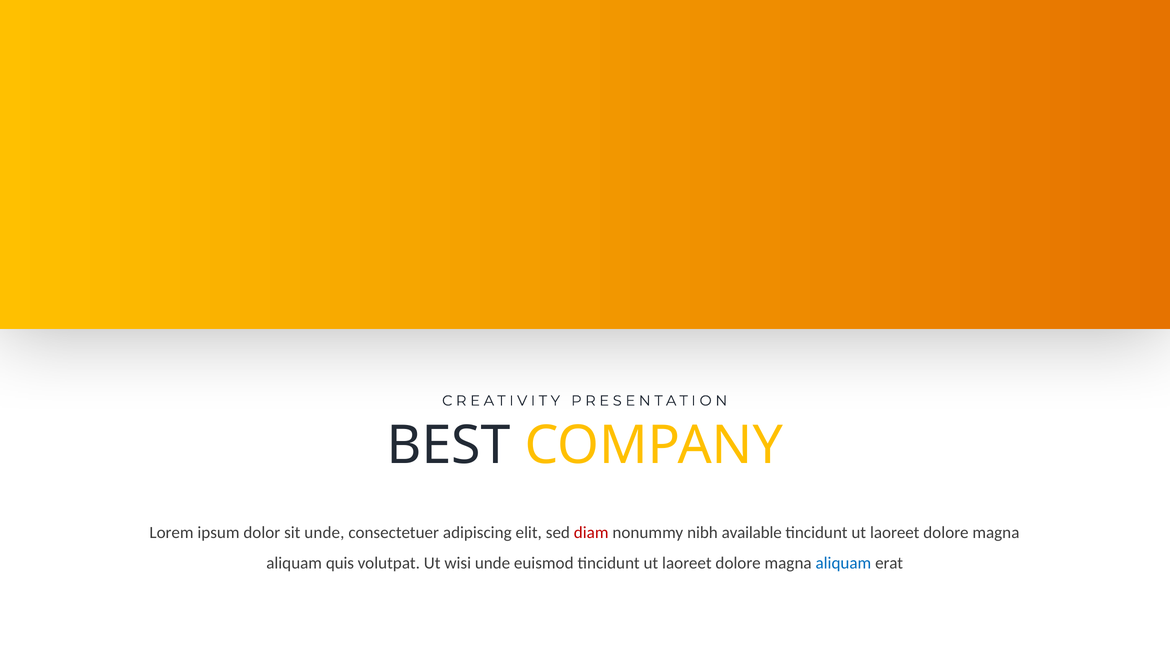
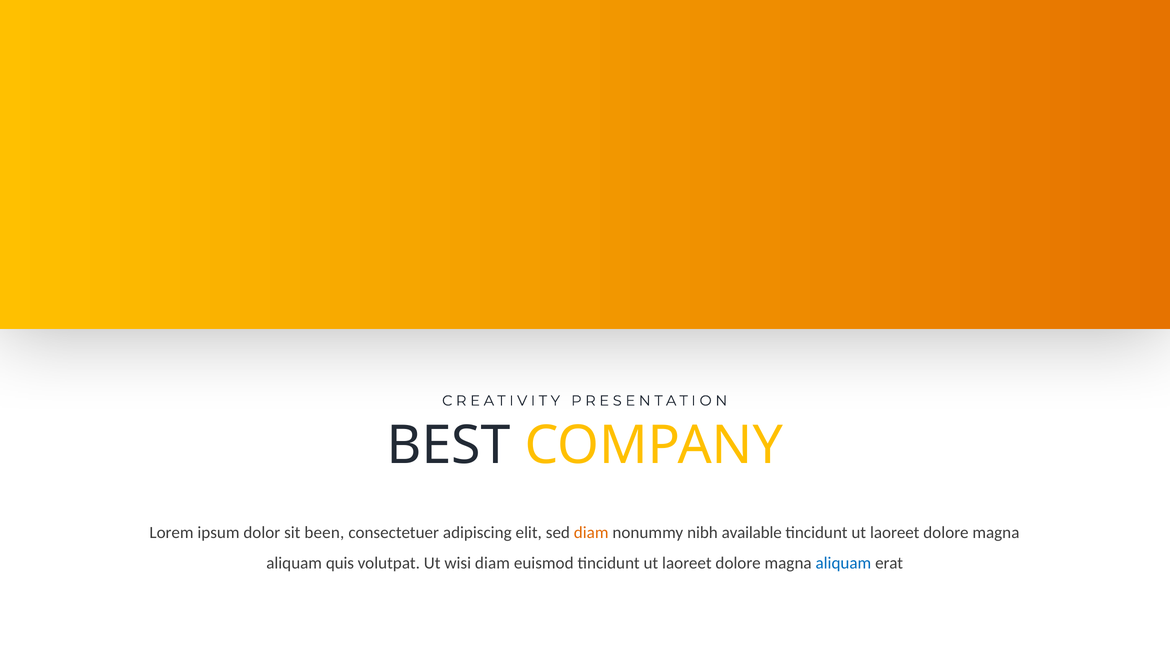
sit unde: unde -> been (324, 533)
diam colour: red -> orange (591, 533)
wisi unde: unde -> diam (492, 563)
